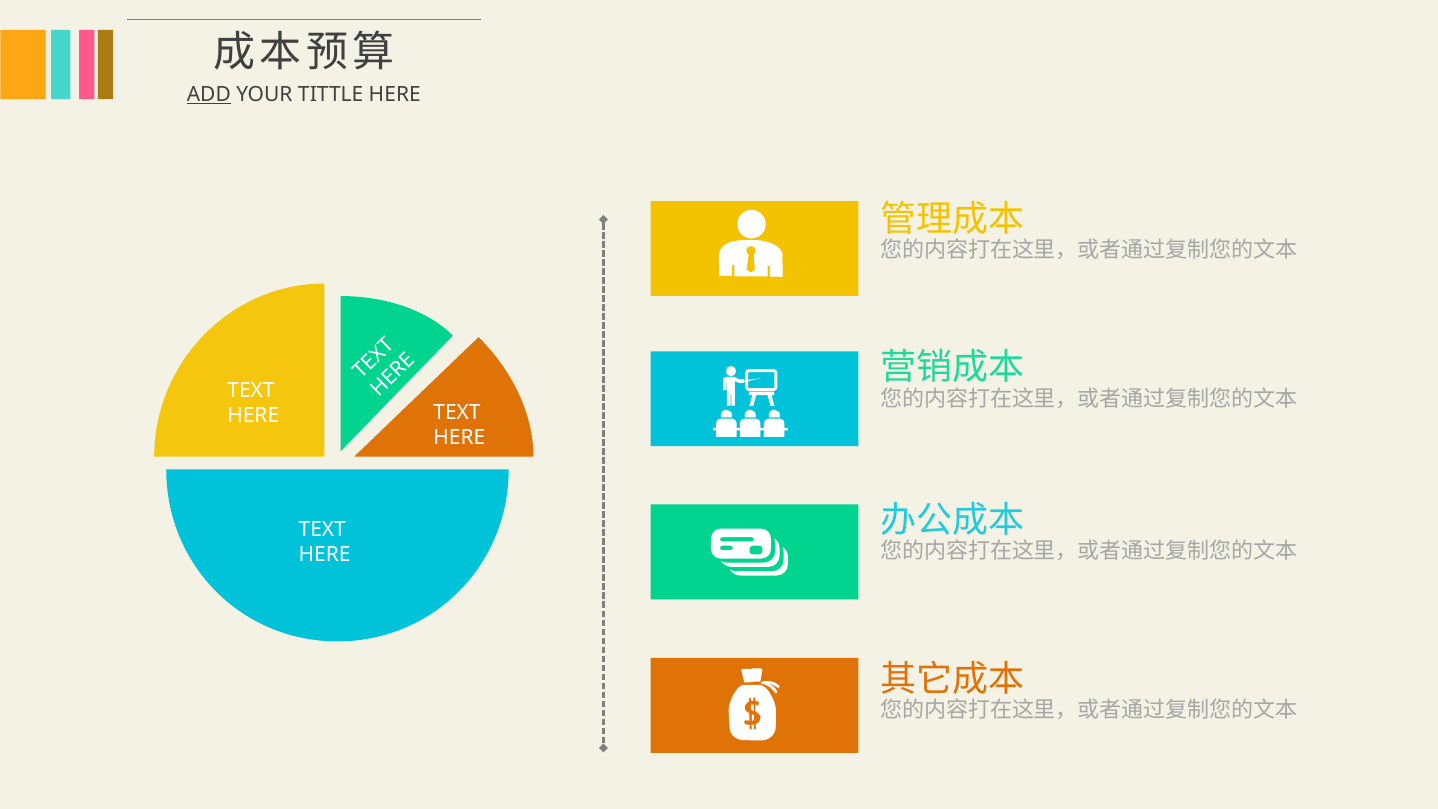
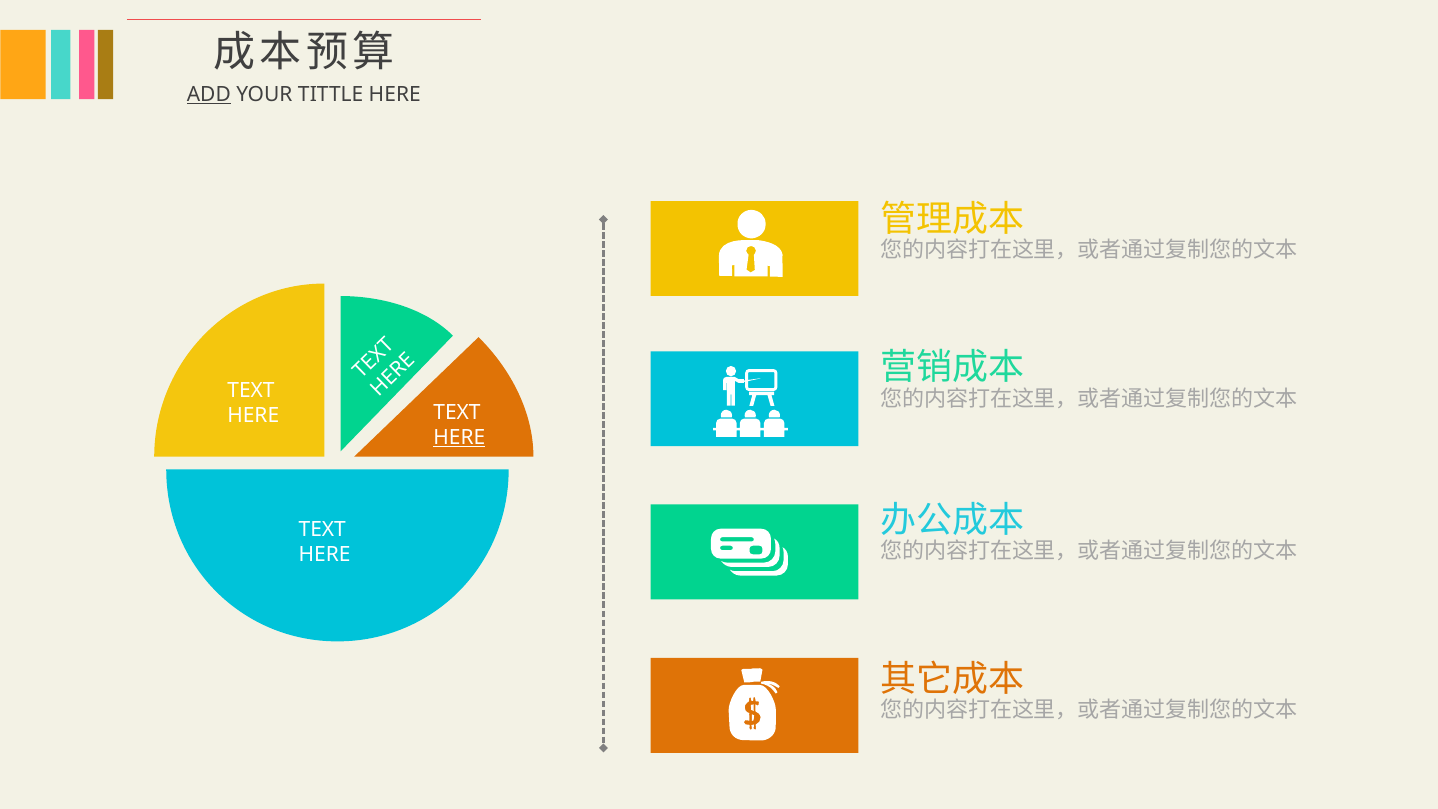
HERE underline: none -> present (459, 438)
